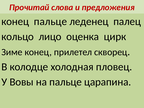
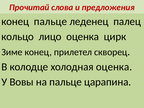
холодная пловец: пловец -> оценка (114, 67)
